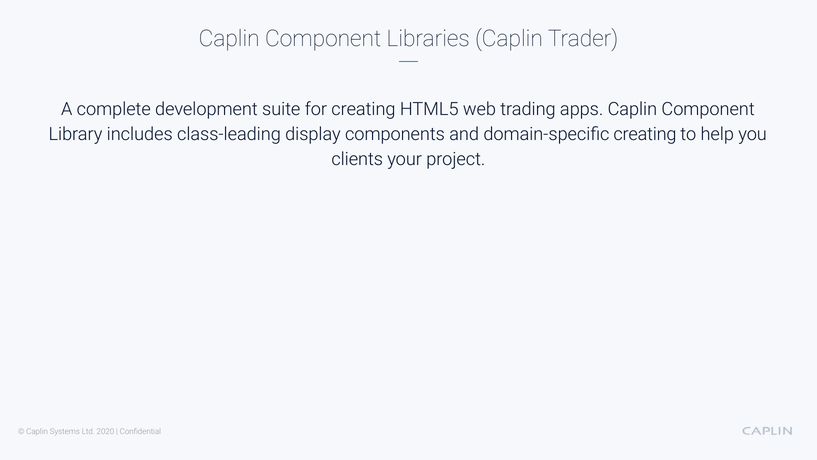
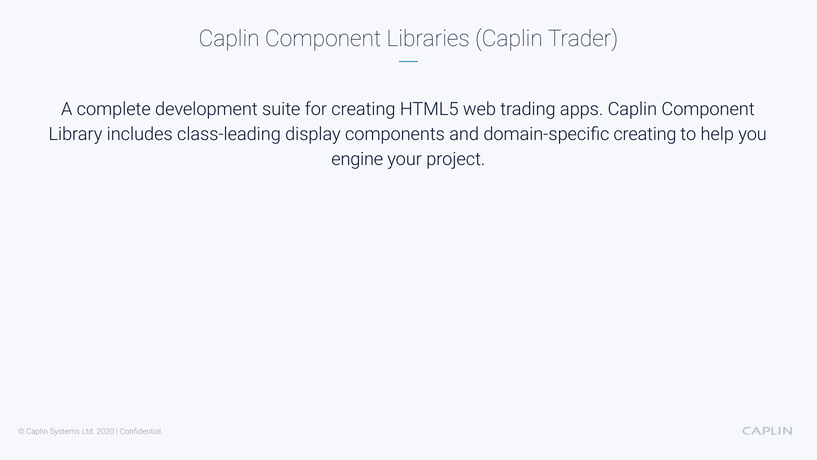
clients: clients -> engine (357, 159)
